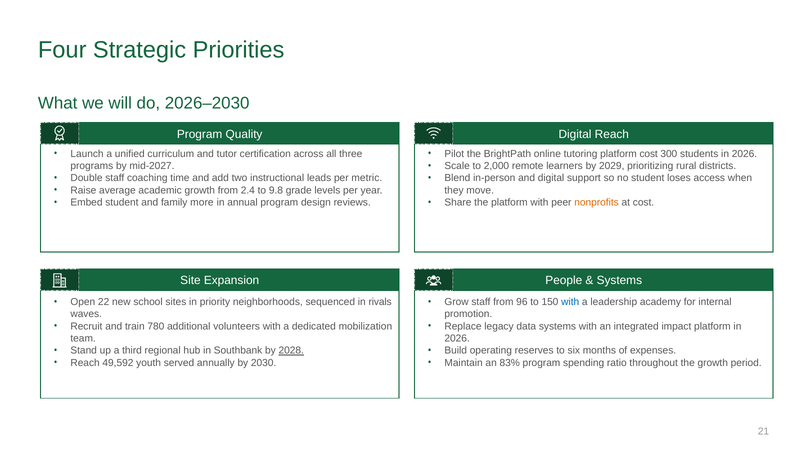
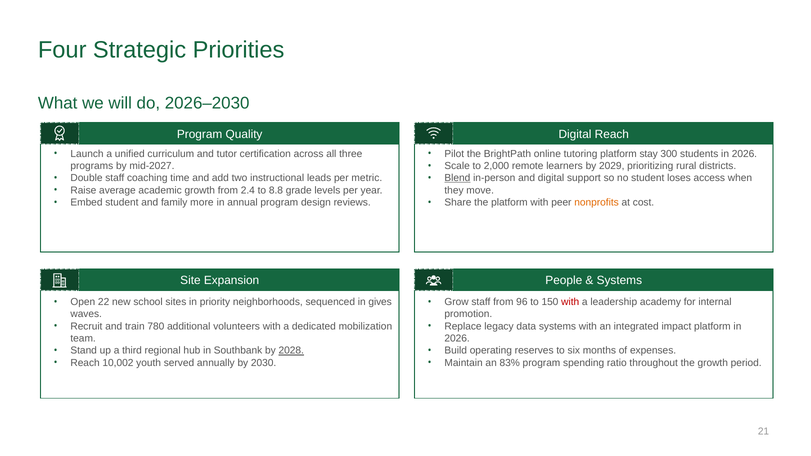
platform cost: cost -> stay (649, 154)
Blend underline: none -> present (457, 178)
9.8: 9.8 -> 8.8 (276, 190)
rivals: rivals -> gives (380, 302)
with colour: blue -> red (570, 302)
49,592: 49,592 -> 10,002 (118, 363)
